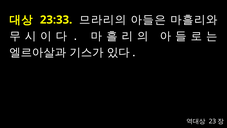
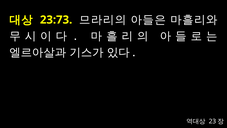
23:33: 23:33 -> 23:73 (56, 20)
